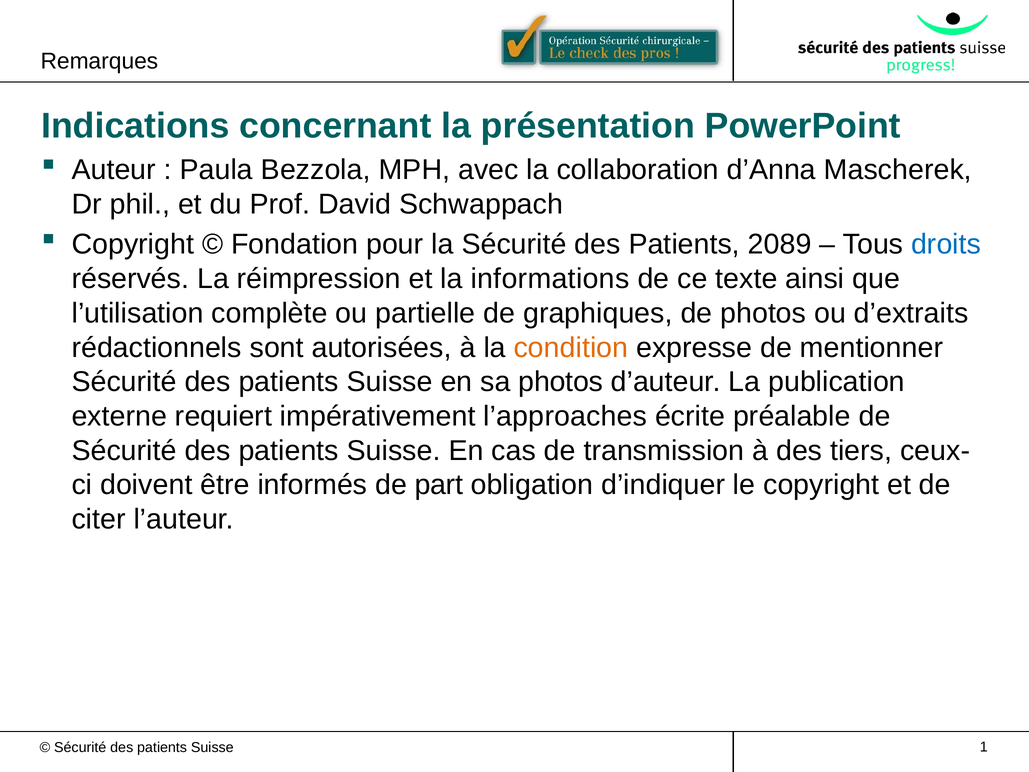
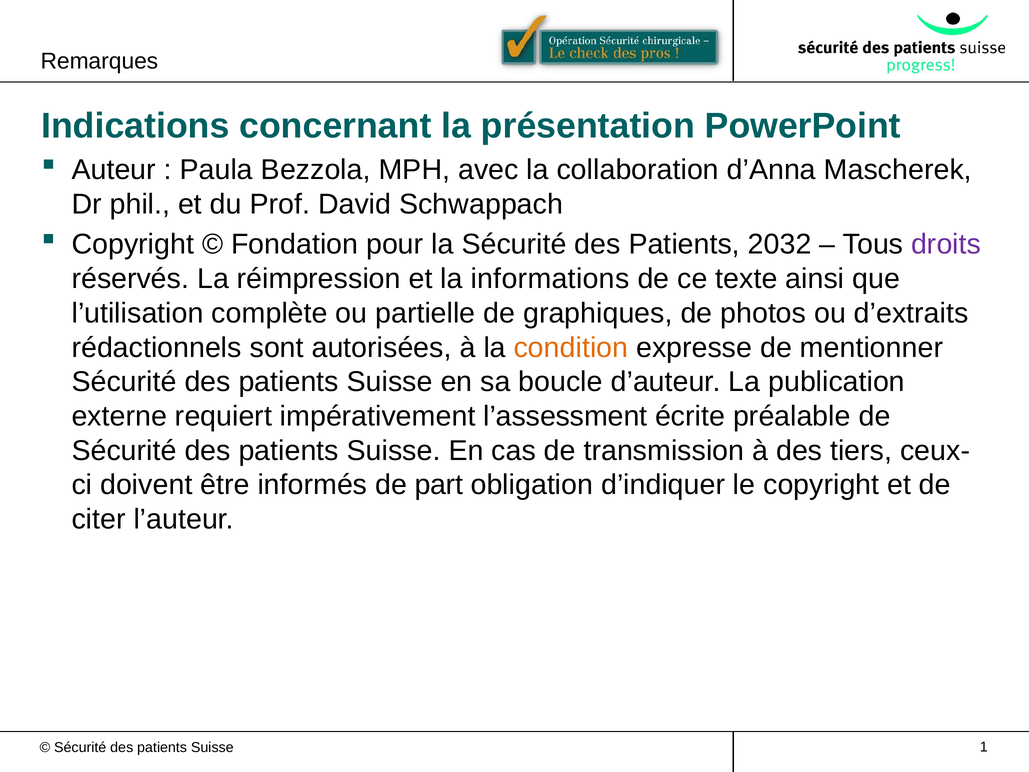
2089: 2089 -> 2032 (780, 244)
droits colour: blue -> purple (946, 244)
sa photos: photos -> boucle (561, 382)
l’approaches: l’approaches -> l’assessment (565, 416)
